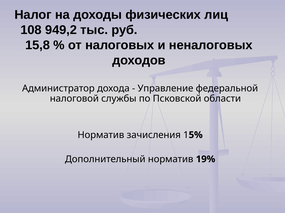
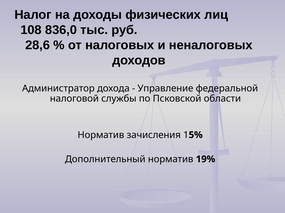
949,2: 949,2 -> 836,0 (61, 30)
15,8: 15,8 -> 28,6 (38, 45)
